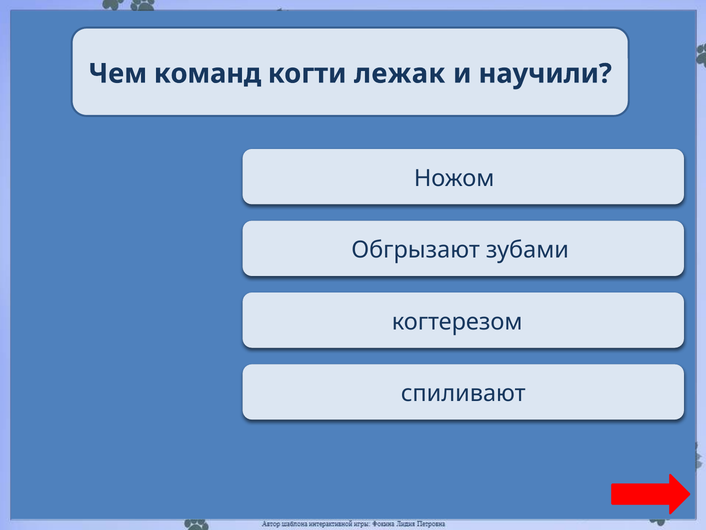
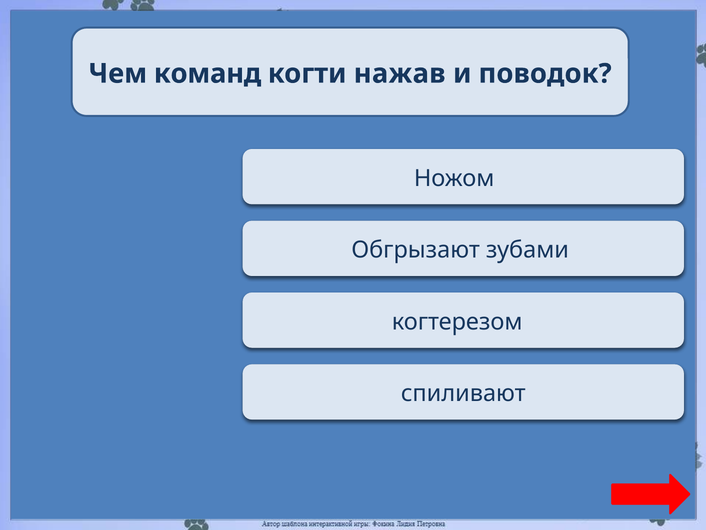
лежак: лежак -> нажав (400, 74)
научили: научили -> поводок (545, 74)
